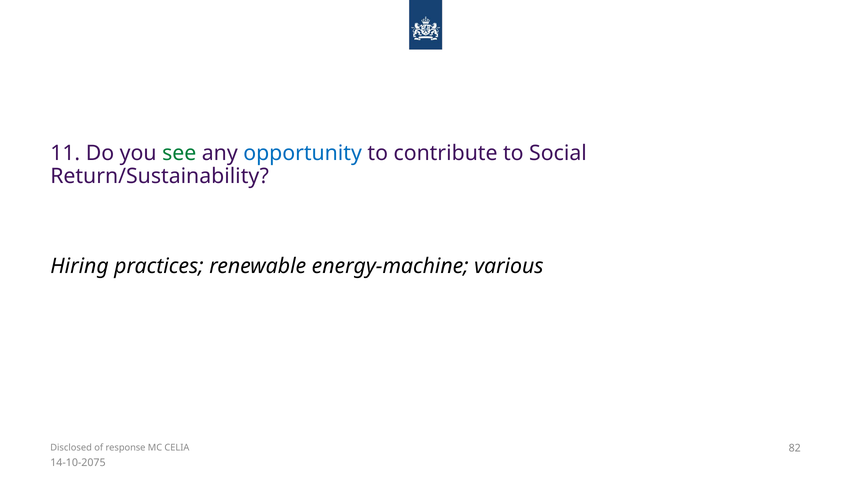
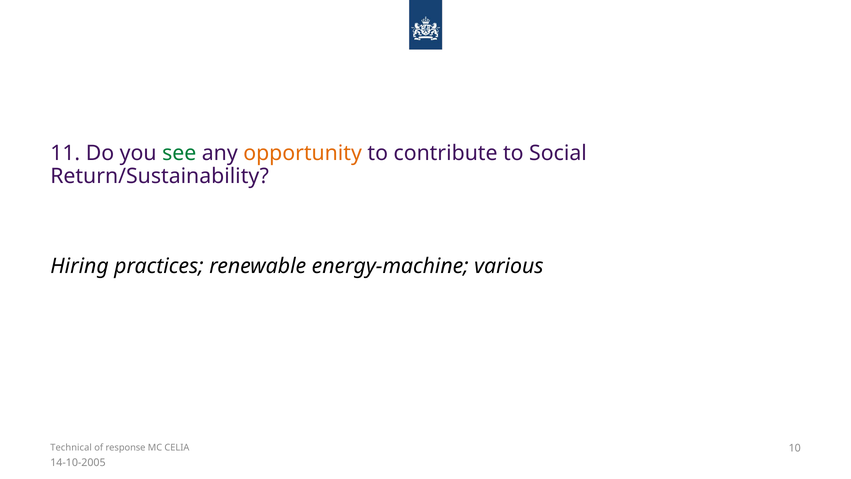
opportunity colour: blue -> orange (303, 153)
Disclosed: Disclosed -> Technical (71, 447)
82: 82 -> 10 (795, 448)
14-10-2075: 14-10-2075 -> 14-10-2005 (78, 462)
